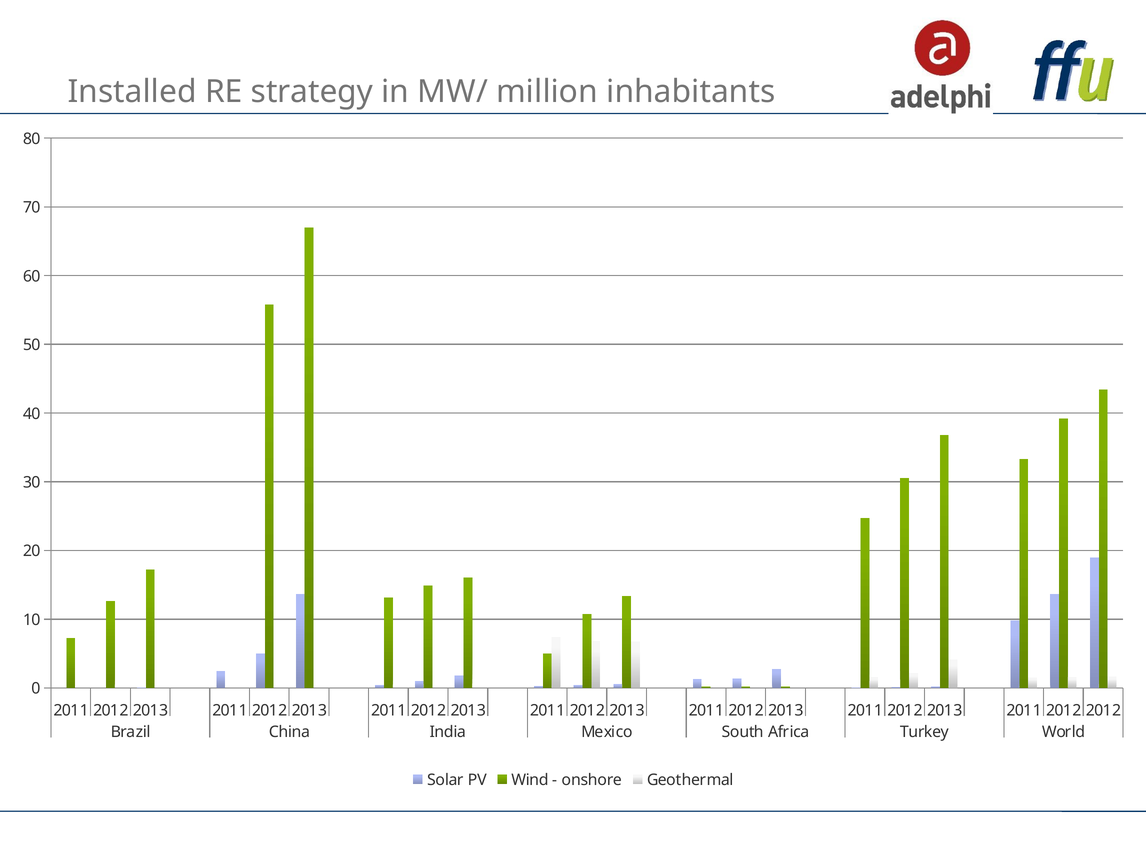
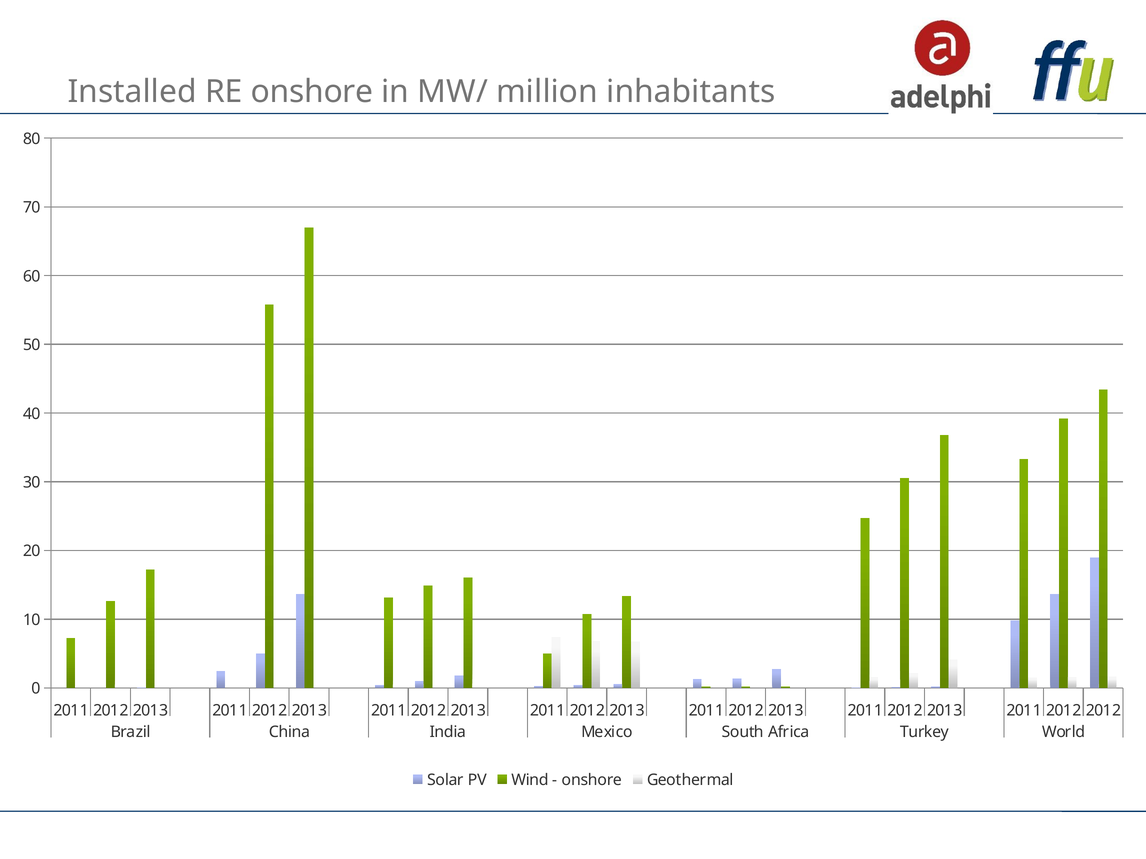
RE strategy: strategy -> onshore (312, 92)
